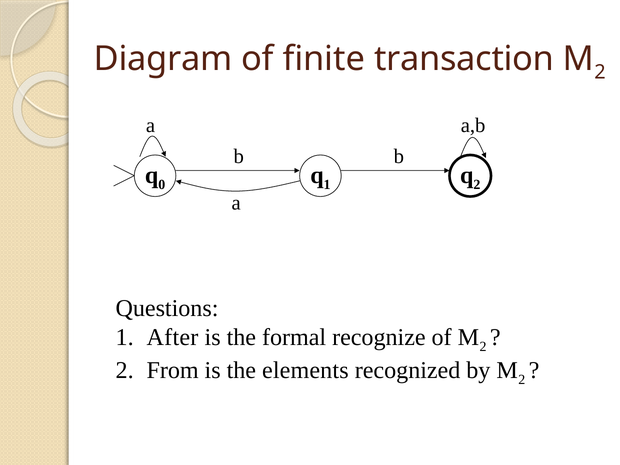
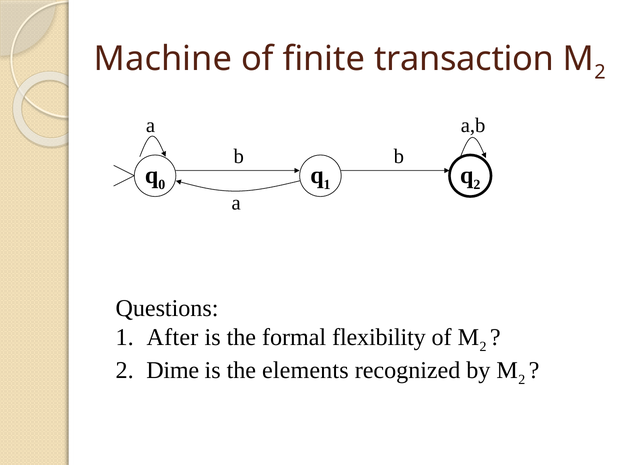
Diagram: Diagram -> Machine (163, 59)
recognize: recognize -> flexibility (379, 337)
From: From -> Dime (173, 370)
